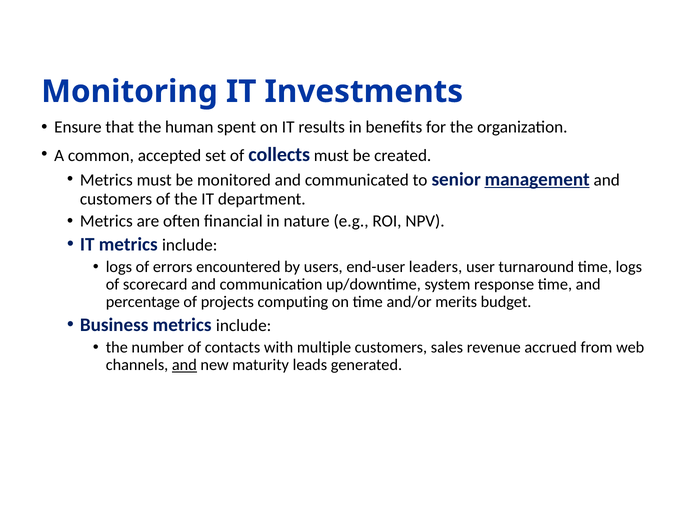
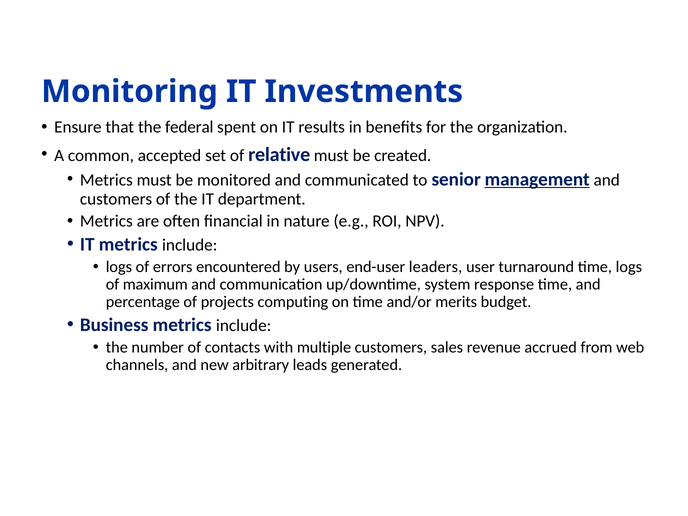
human: human -> federal (189, 127)
collects: collects -> relative (279, 155)
scorecard: scorecard -> maximum (155, 284)
and underline: present -> none (184, 365)
maturity: maturity -> arbitrary (261, 365)
